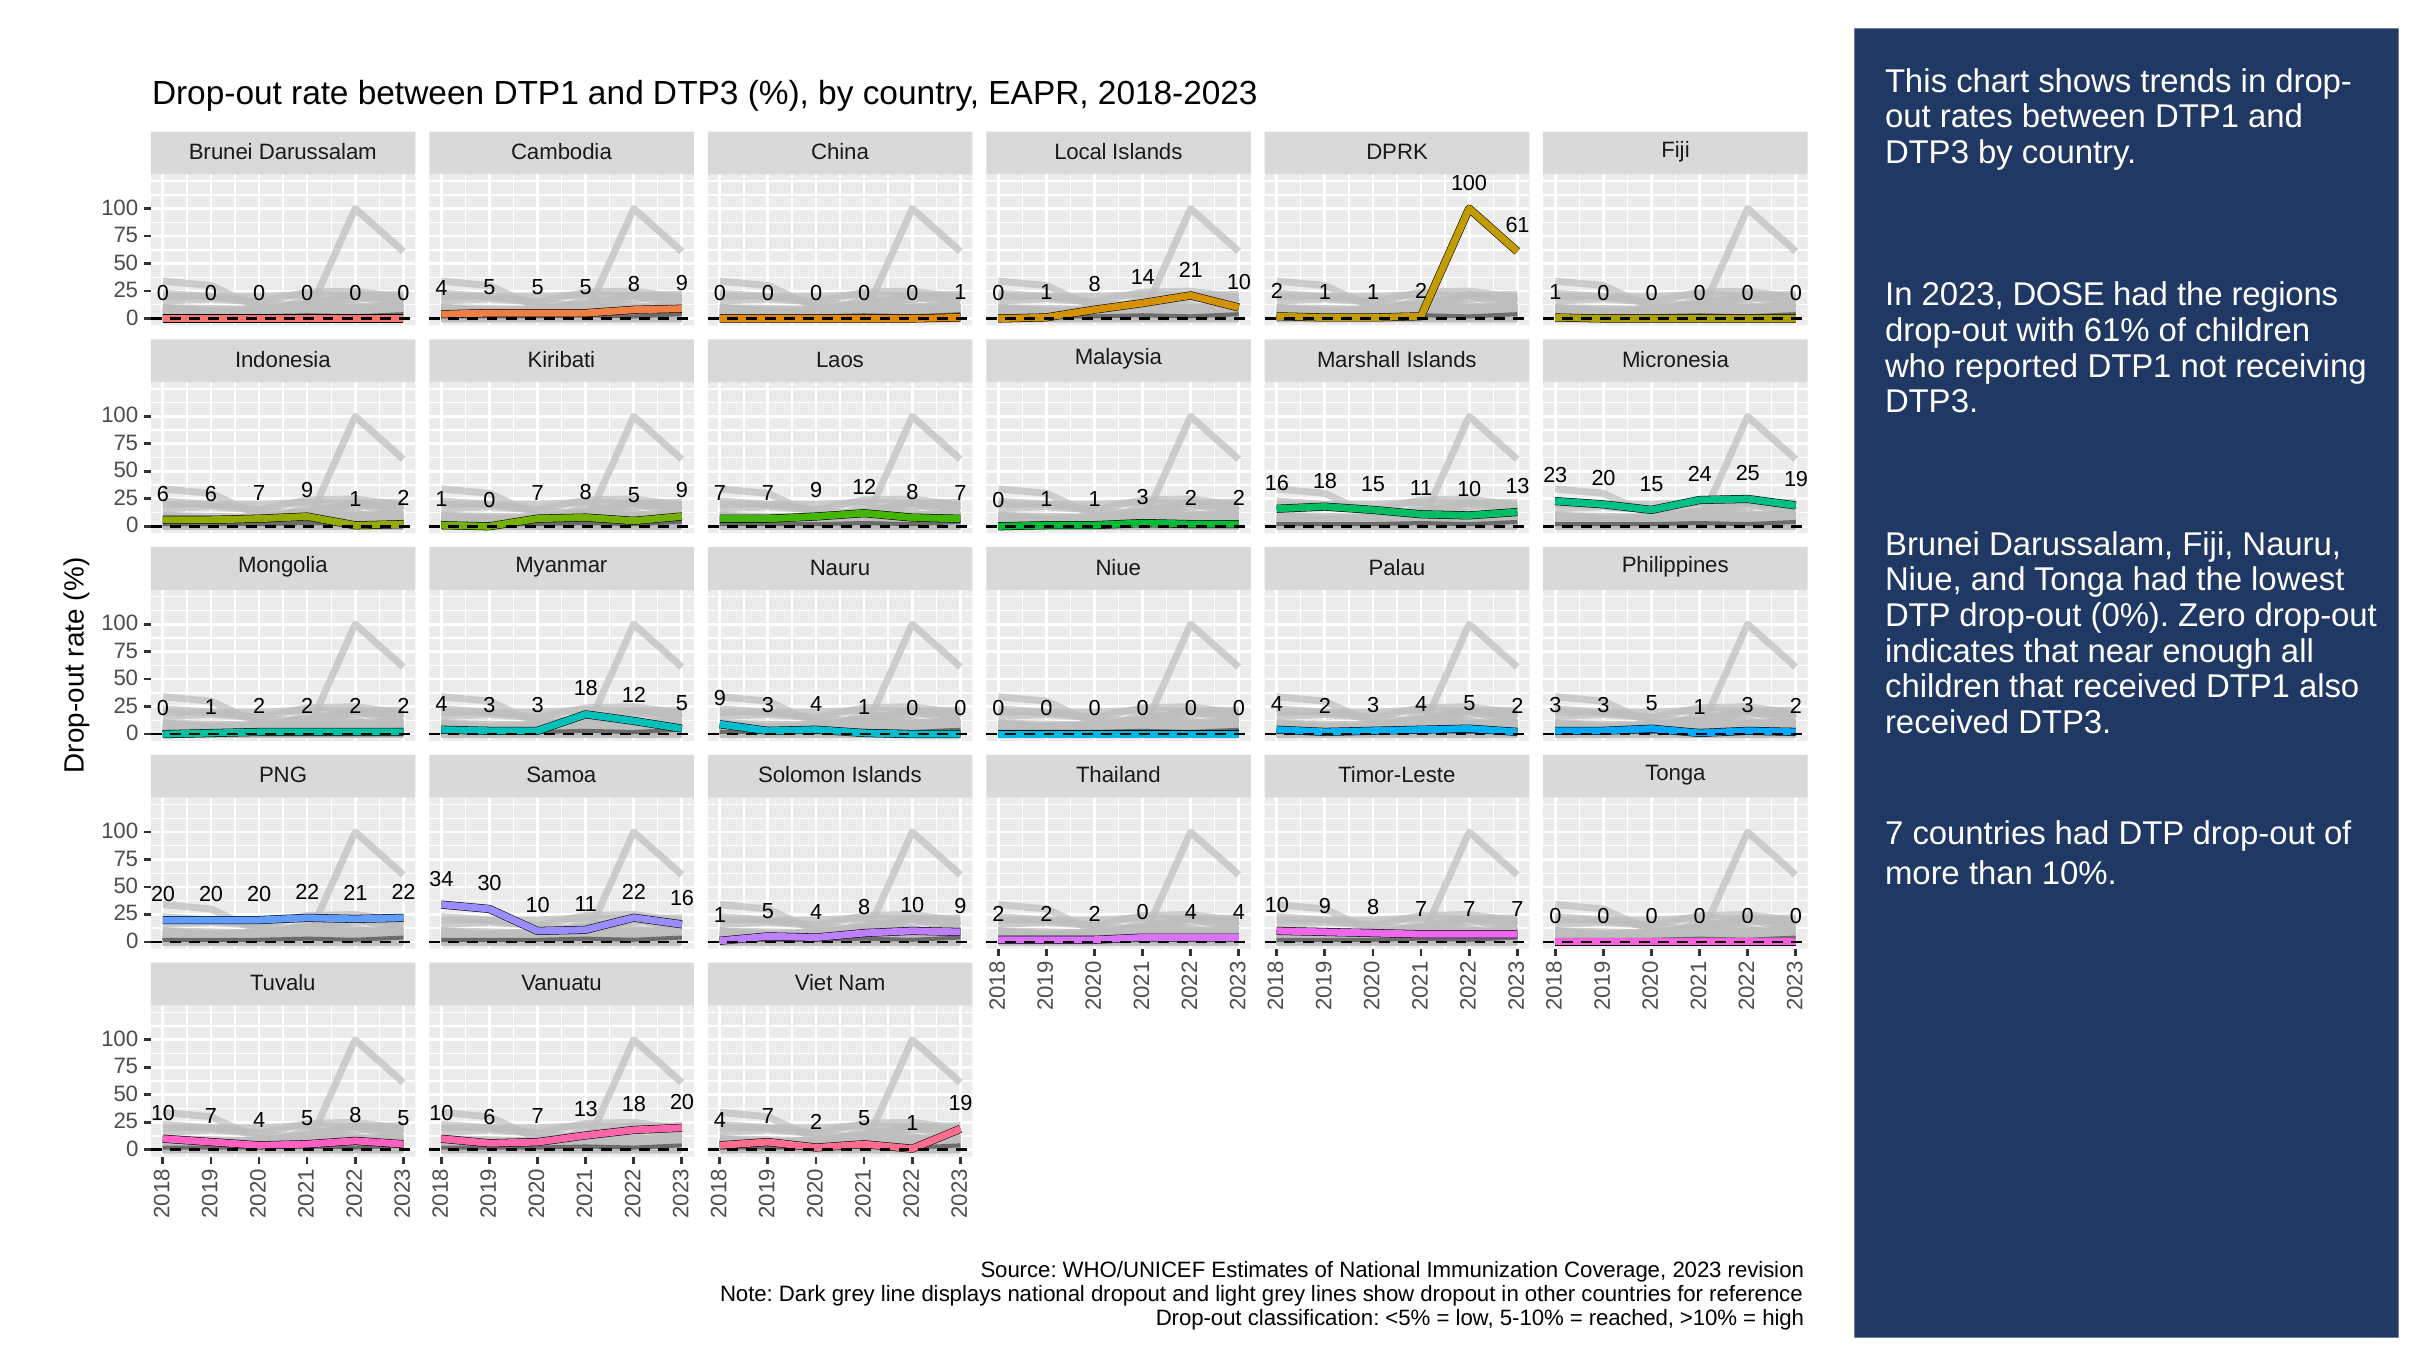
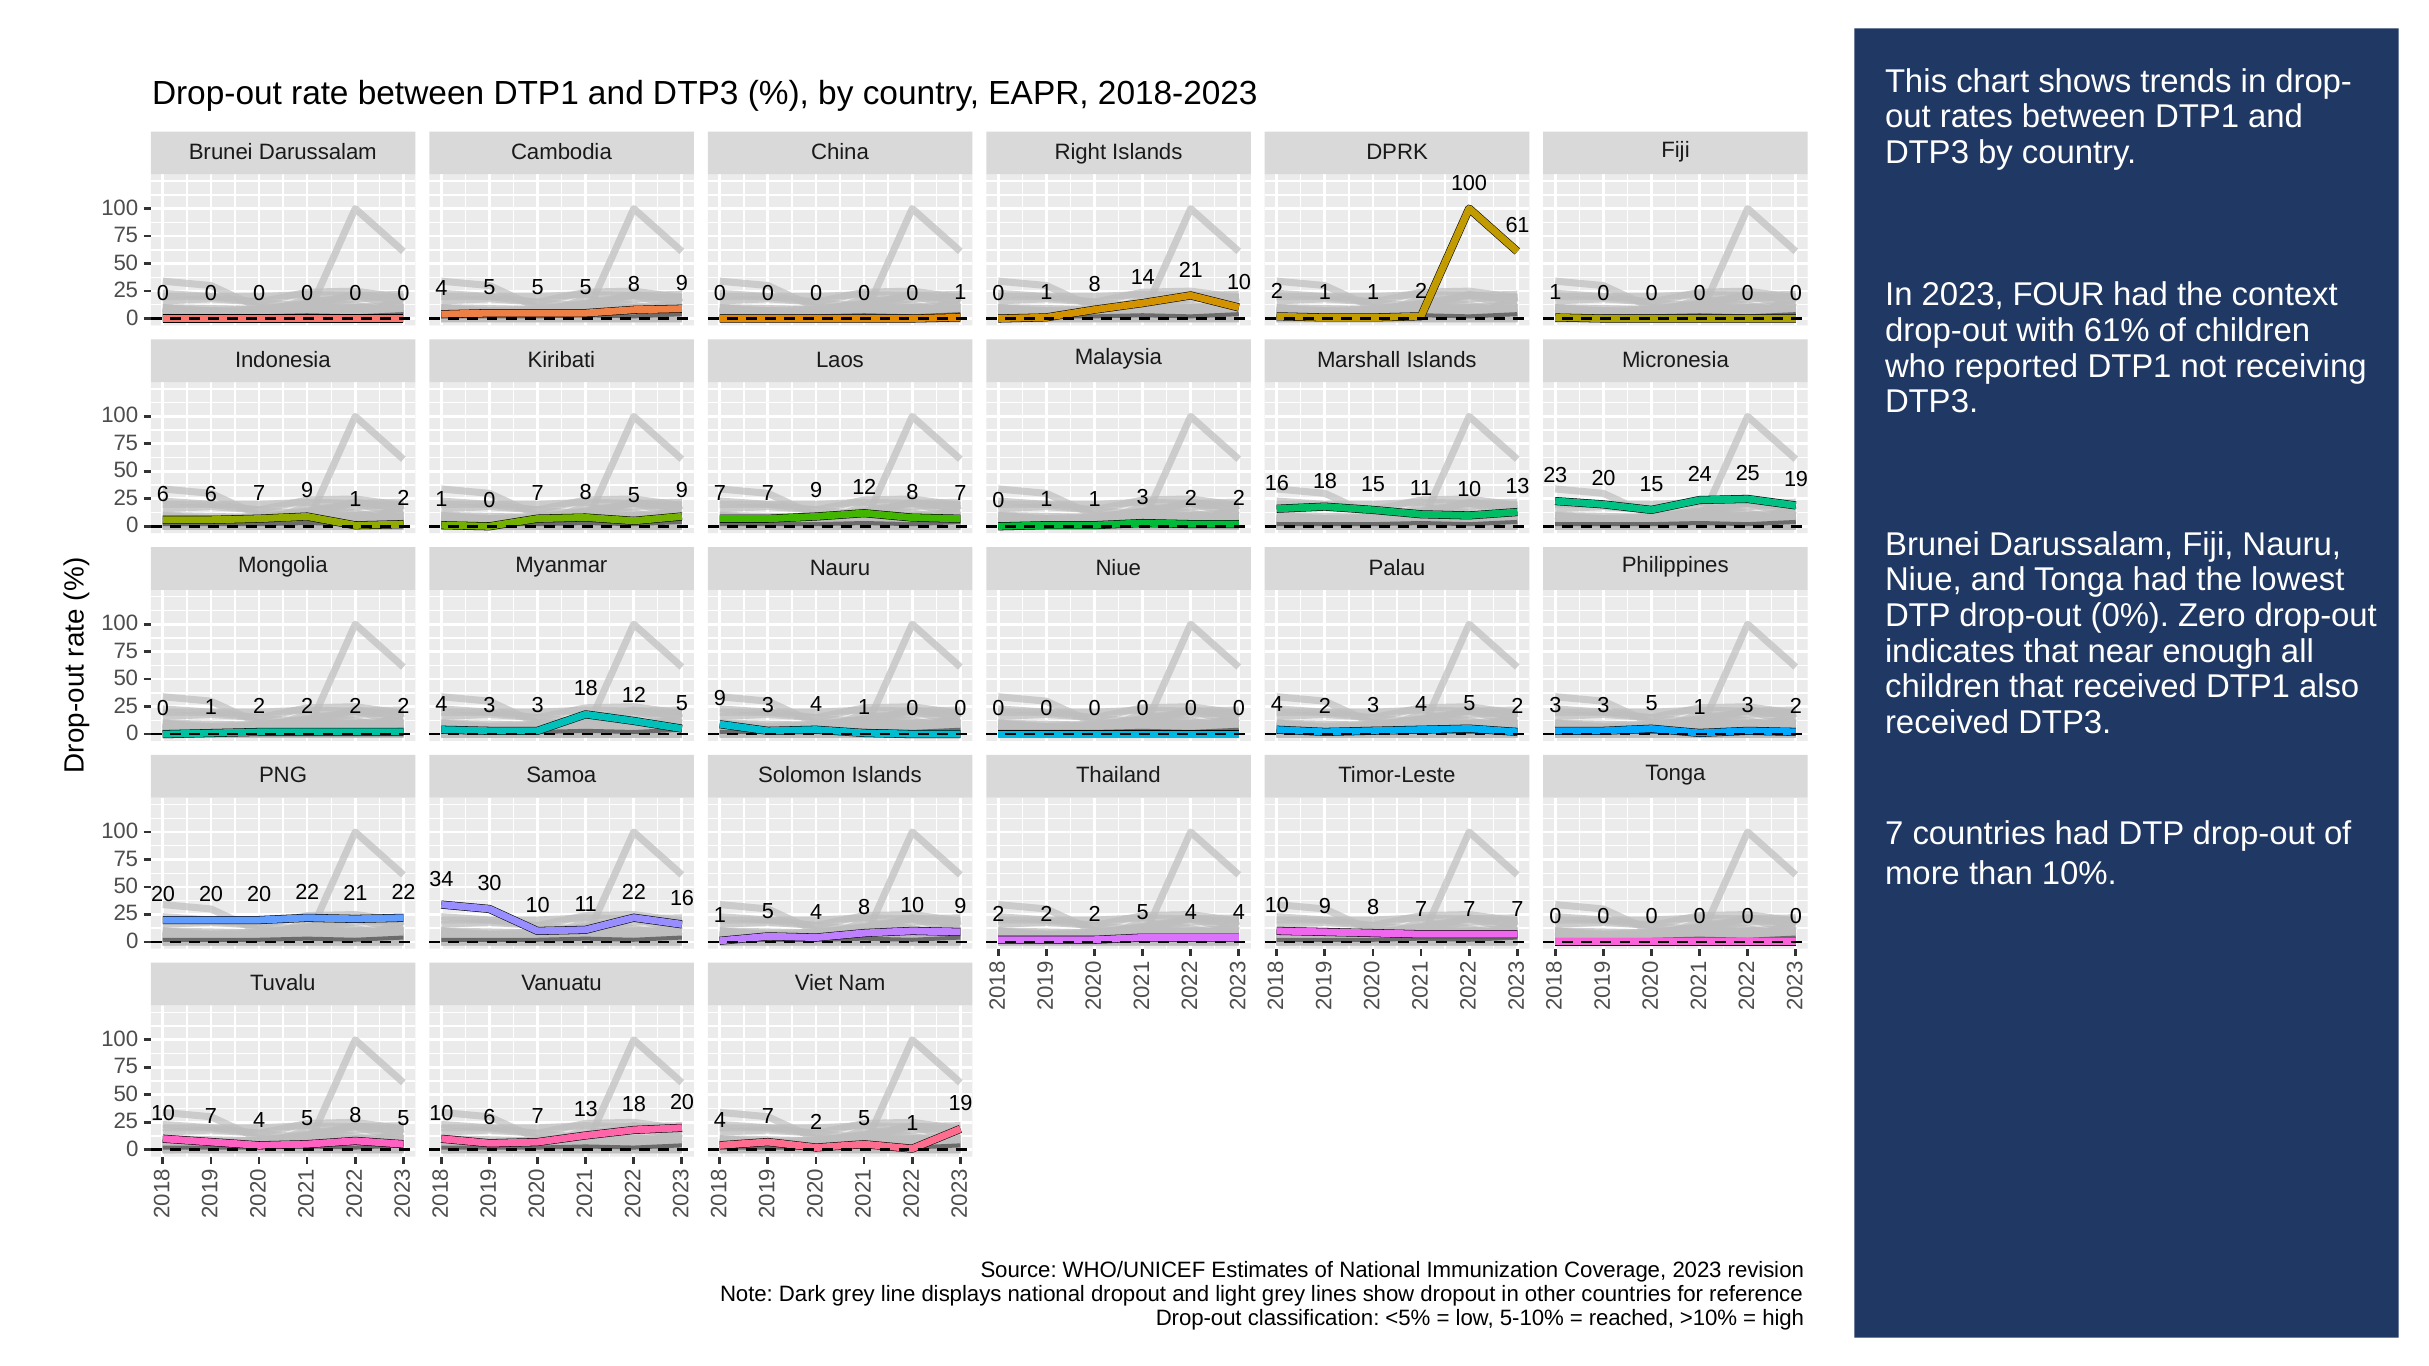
Local: Local -> Right (1080, 152)
DOSE: DOSE -> FOUR (2059, 295)
regions: regions -> context (2285, 295)
0: 0 -> 5 (1143, 912)
